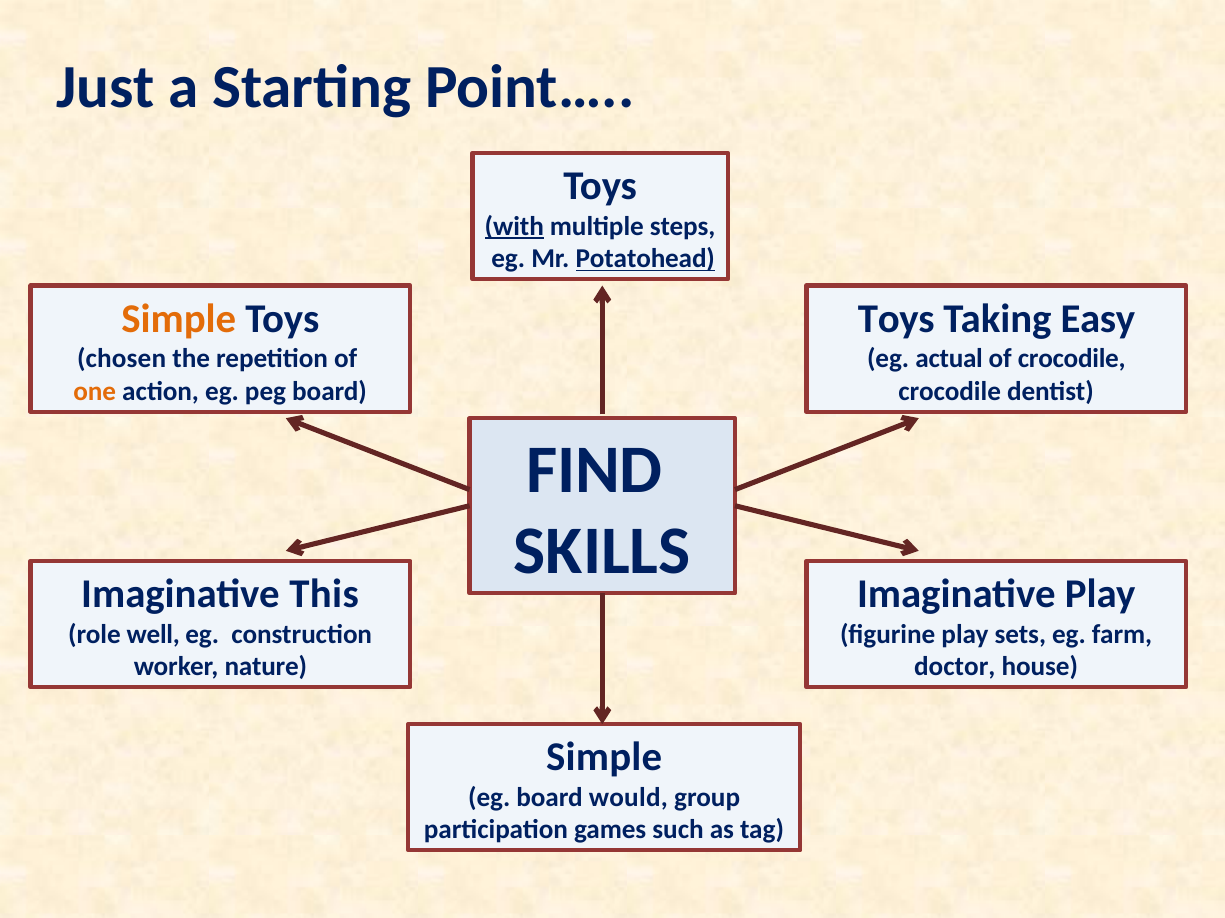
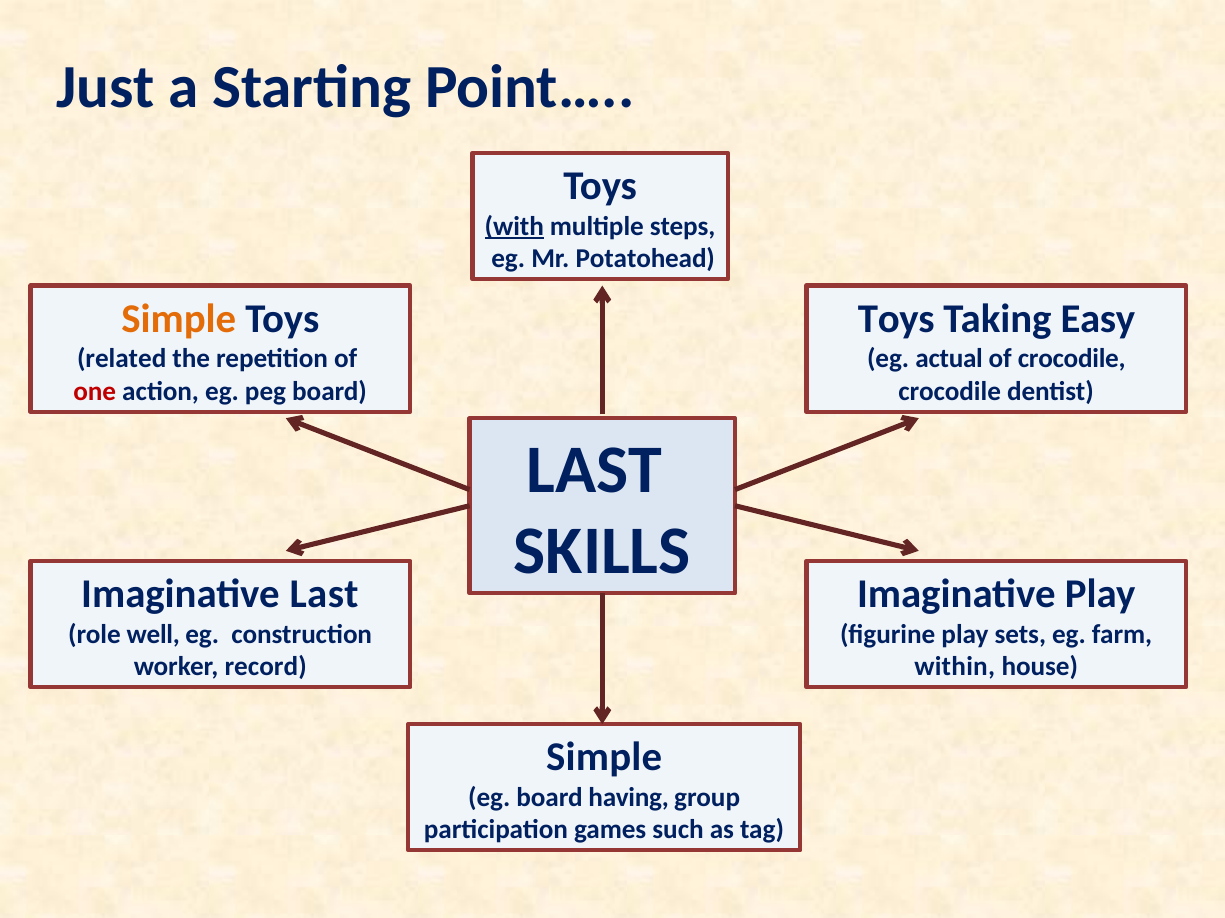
Potatohead underline: present -> none (645, 259)
chosen: chosen -> related (122, 359)
one colour: orange -> red (95, 392)
FIND: FIND -> LAST (595, 470)
Imaginative This: This -> Last (324, 595)
nature: nature -> record (266, 667)
doctor: doctor -> within (955, 667)
would: would -> having (629, 798)
